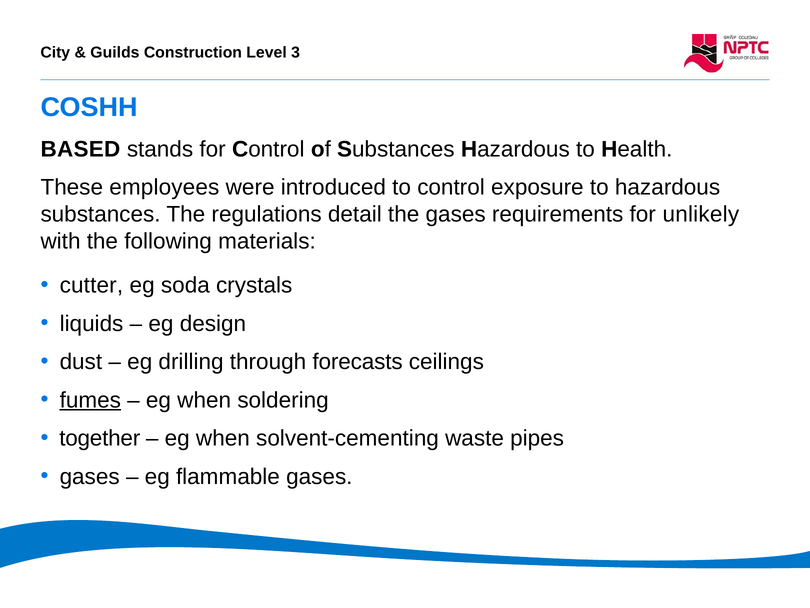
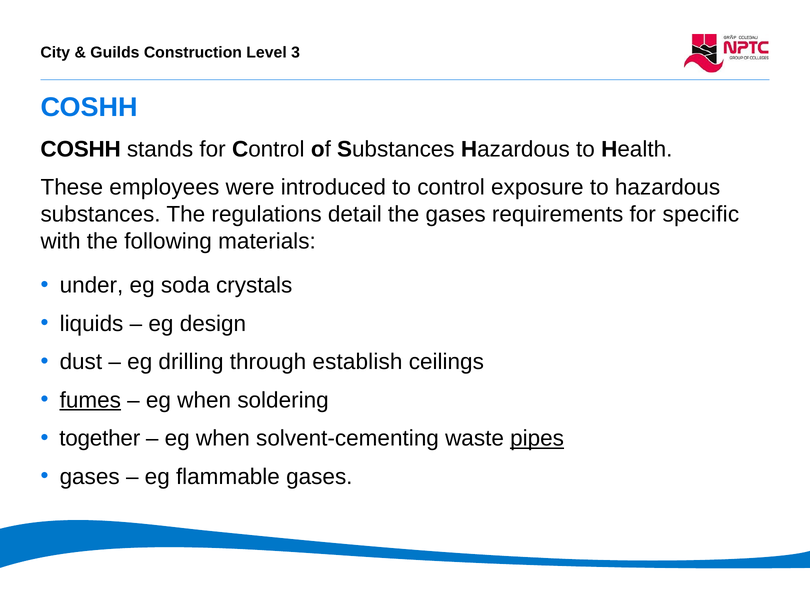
BASED: BASED -> COSHH (81, 149)
unlikely: unlikely -> specific (701, 214)
cutter: cutter -> under (91, 285)
forecasts: forecasts -> establish (357, 362)
pipes underline: none -> present (537, 438)
